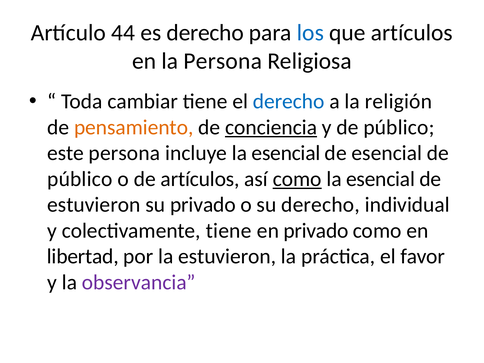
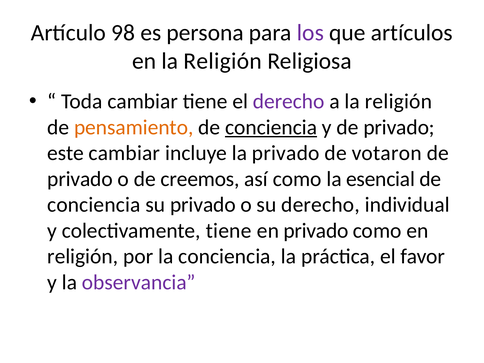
44: 44 -> 98 (123, 33)
es derecho: derecho -> persona (205, 33)
los colour: blue -> purple (310, 33)
en la Persona: Persona -> Religión (223, 61)
derecho colour: blue -> purple (289, 102)
y de público: público -> privado (399, 127)
este persona: persona -> cambiar (124, 153)
incluye la esencial: esencial -> privado (286, 153)
de esencial: esencial -> votaron (387, 153)
público: público -> privado (80, 179)
de artículos: artículos -> creemos (200, 179)
como underline: present -> none (297, 179)
estuvieron: estuvieron -> conciencia (94, 205)
libertad: libertad -> religión (83, 256)
la estuvieron: estuvieron -> conciencia (227, 256)
